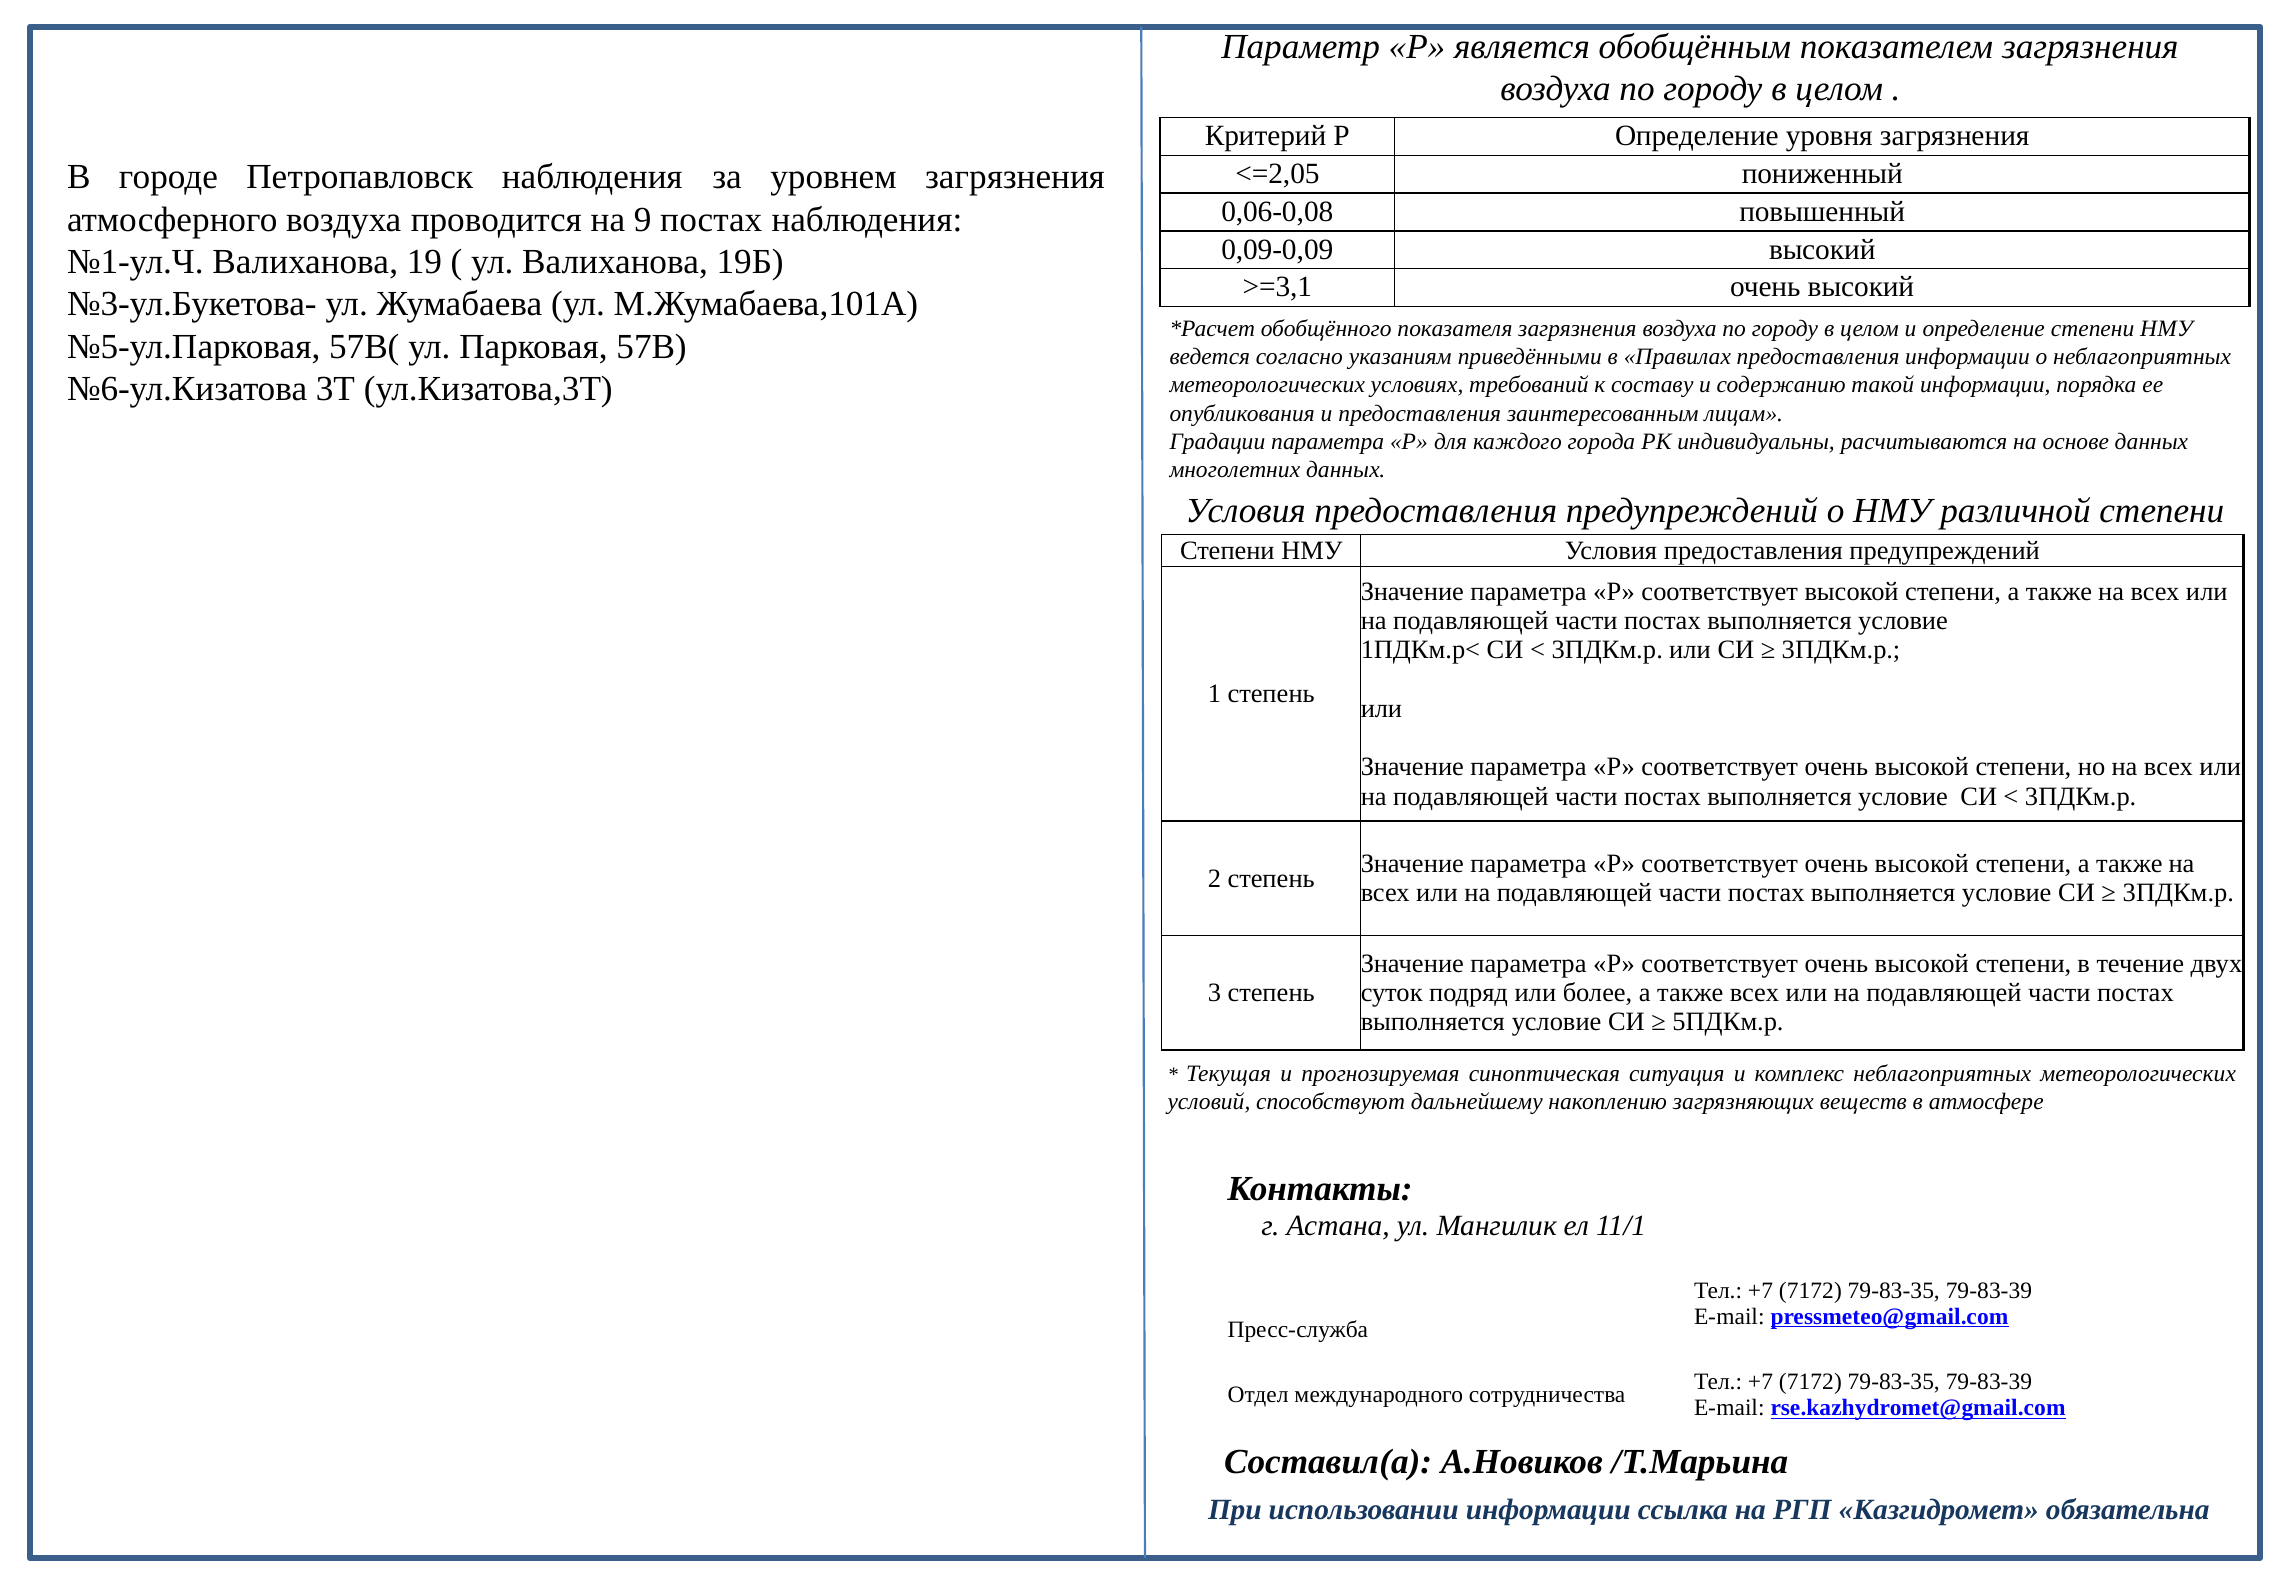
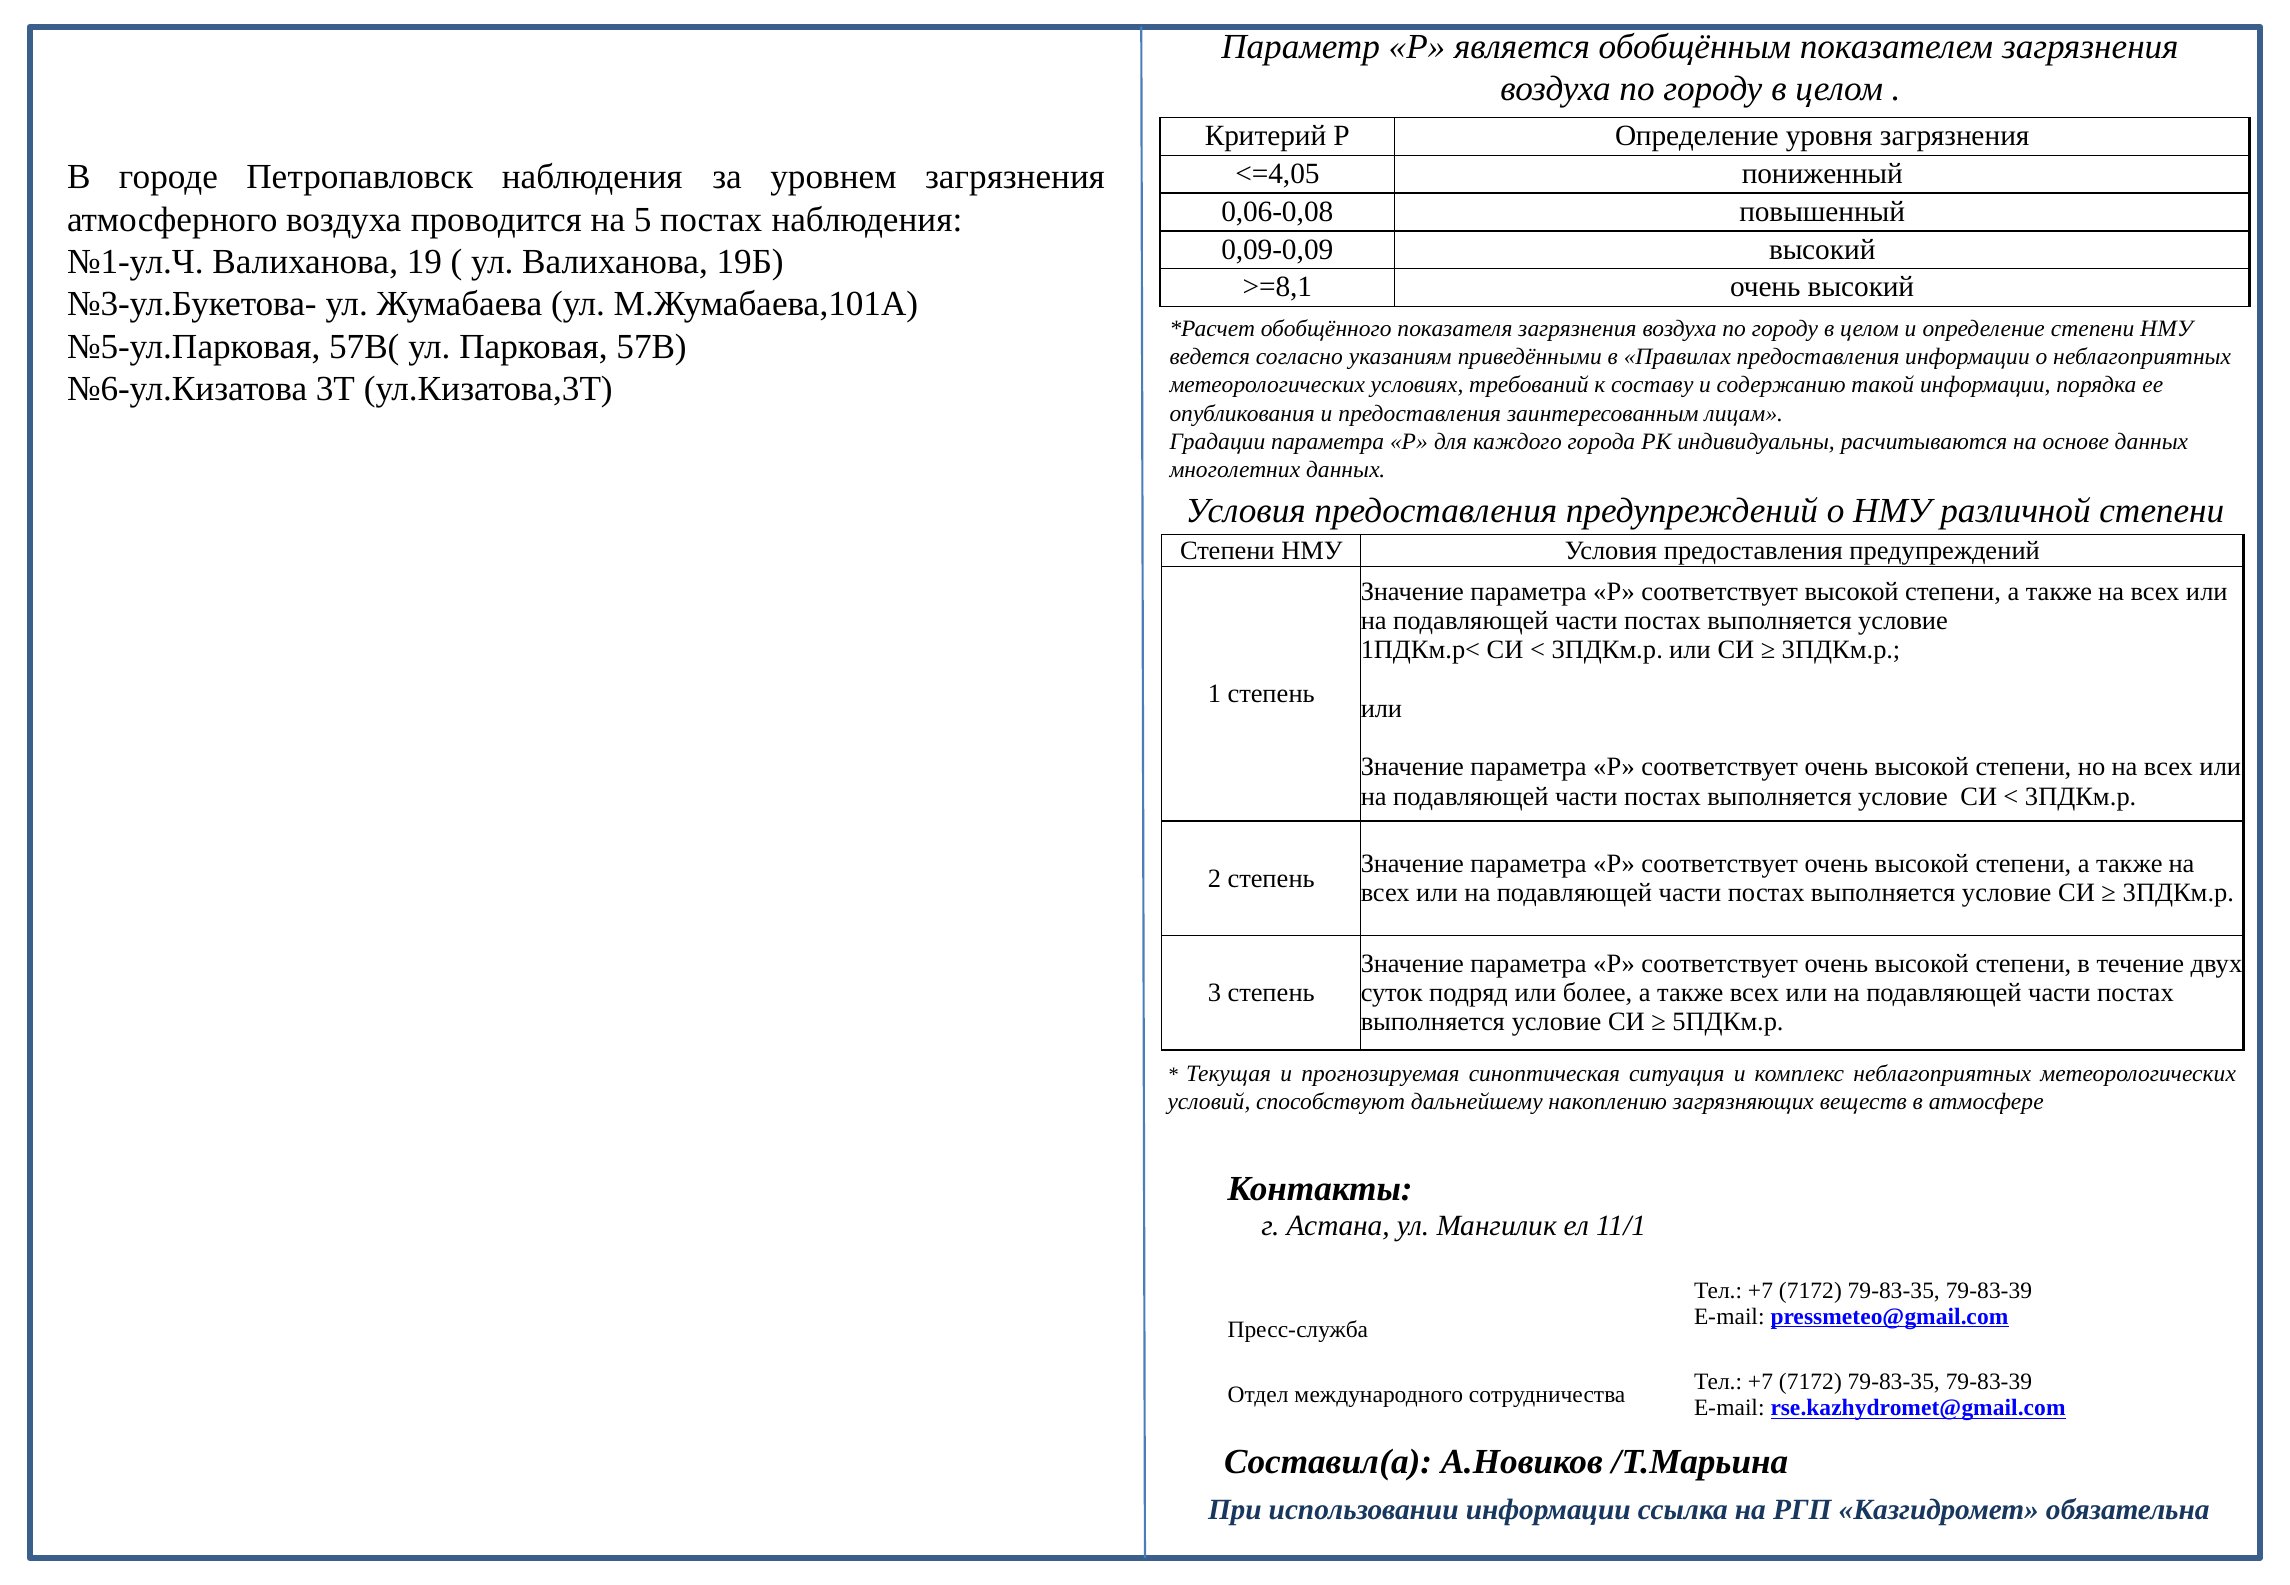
<=2,05: <=2,05 -> <=4,05 (1277, 174)
9: 9 -> 5 (643, 220)
>=3,1: >=3,1 -> >=8,1 (1277, 287)
